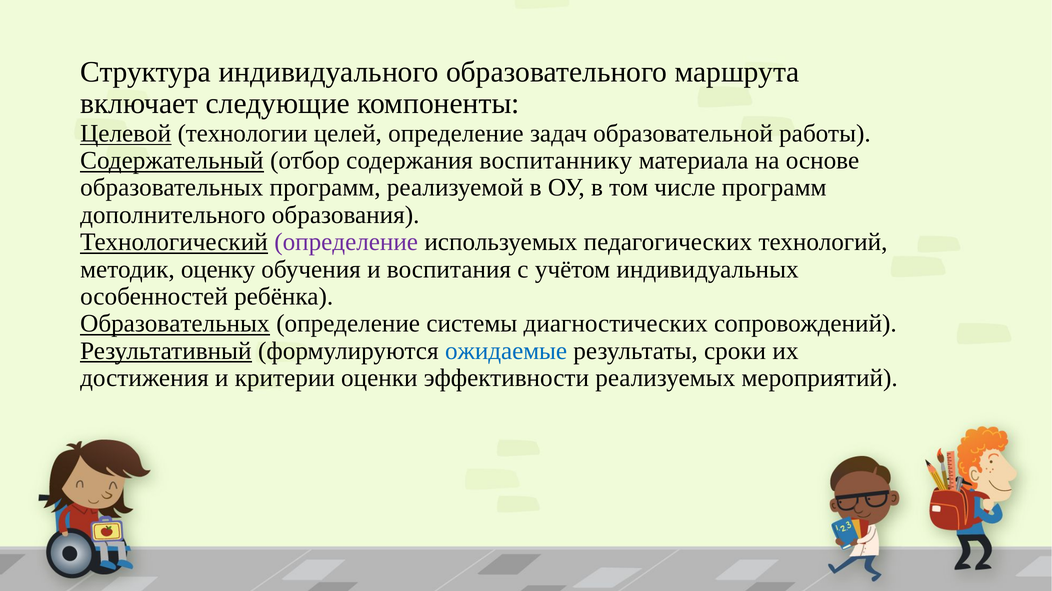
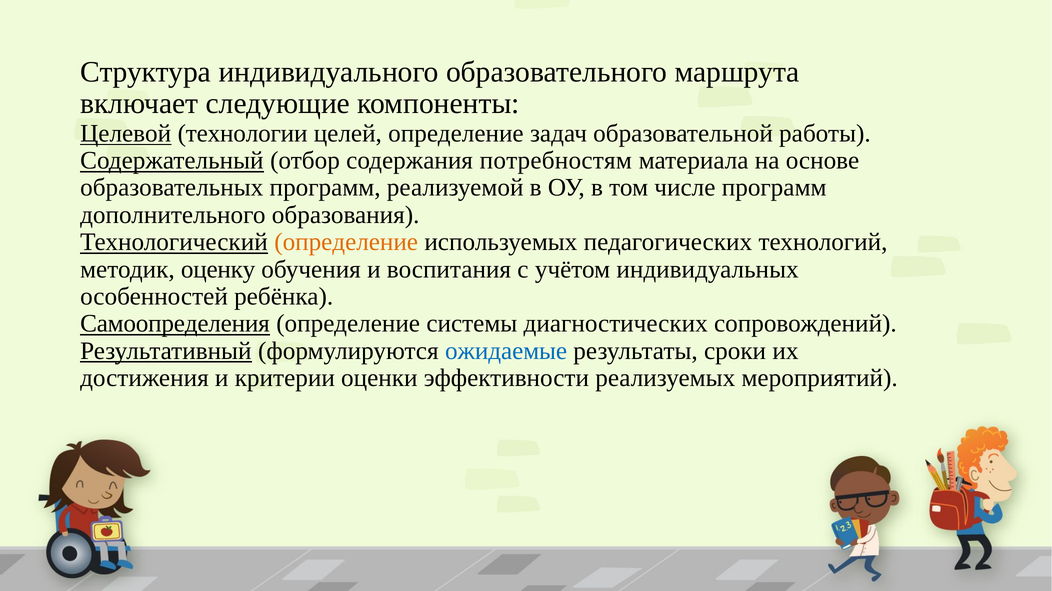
воспитаннику: воспитаннику -> потребностям (556, 161)
определение colour: purple -> orange (346, 242)
Образовательных: Образовательных -> Самоопределения (175, 324)
